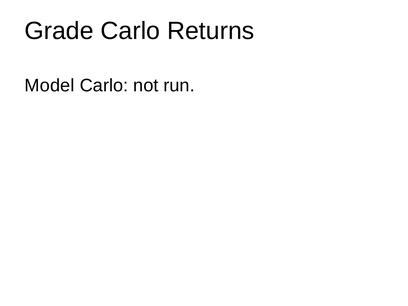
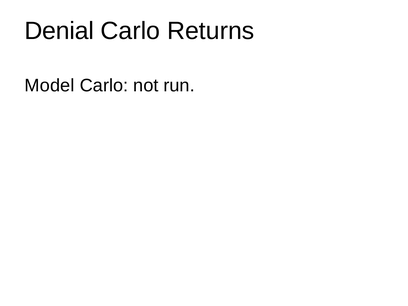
Grade: Grade -> Denial (59, 31)
